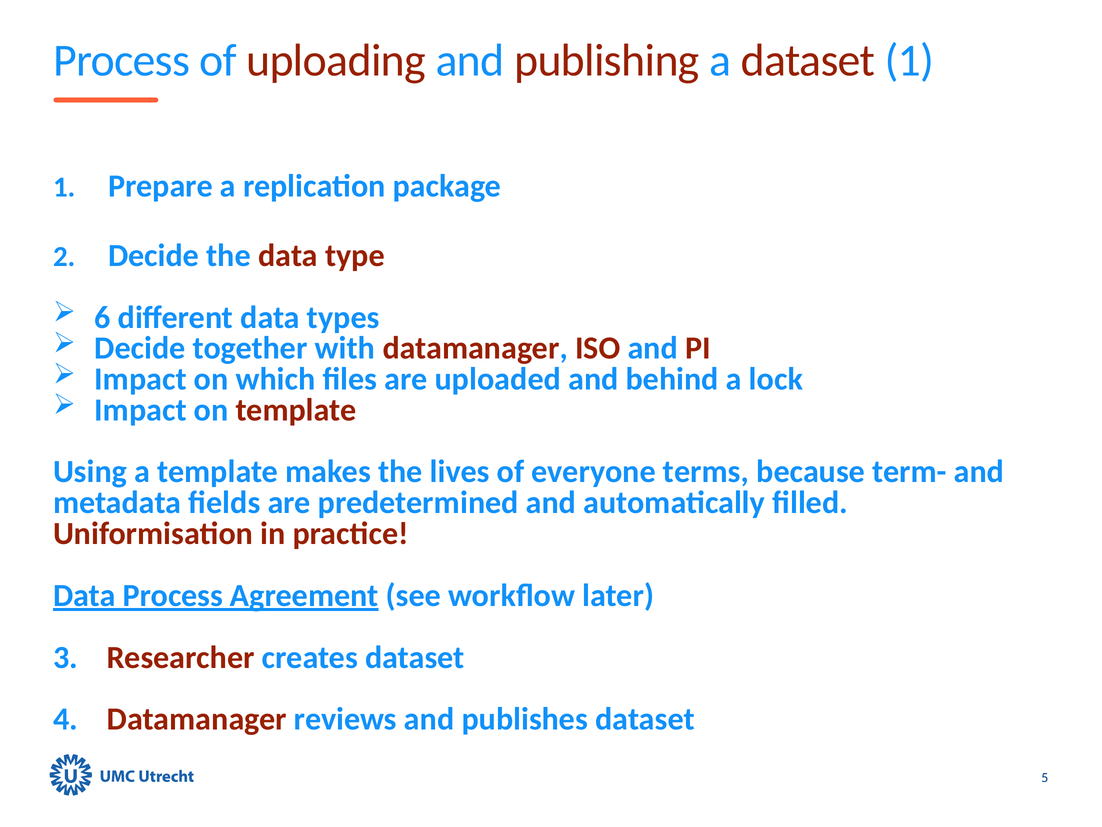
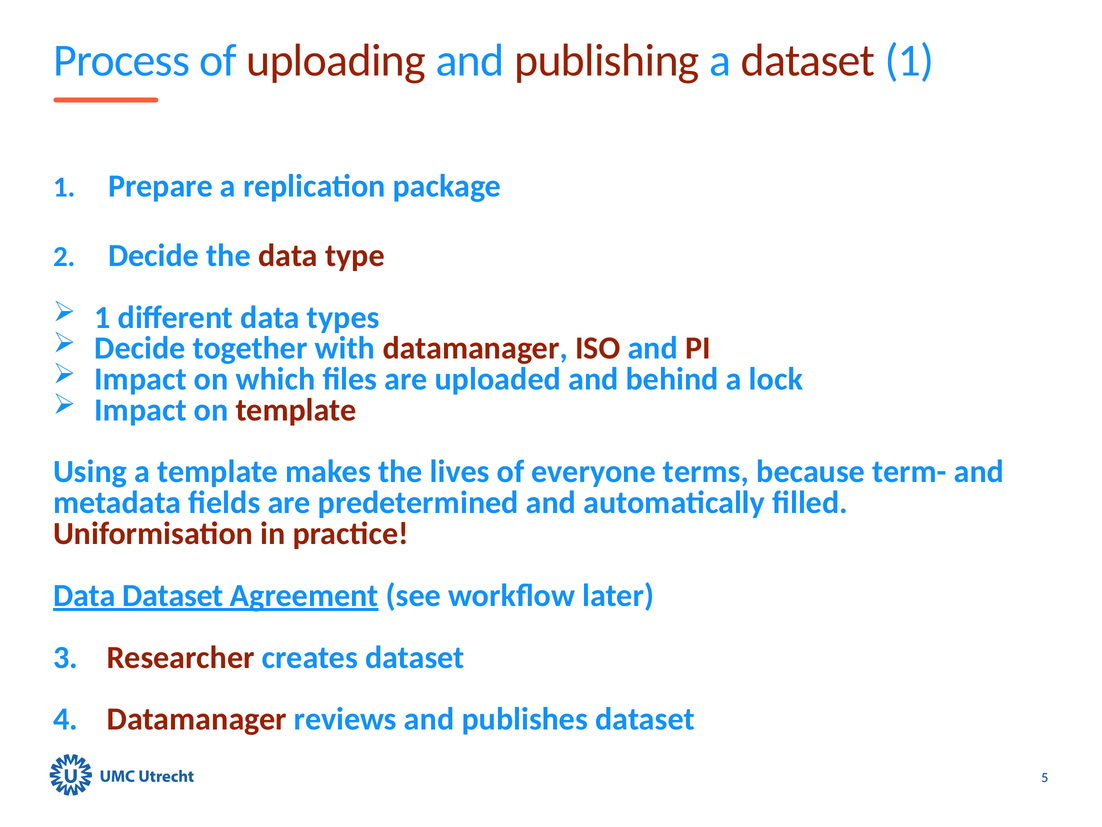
6: 6 -> 1 (102, 317)
Data Process: Process -> Dataset (173, 595)
